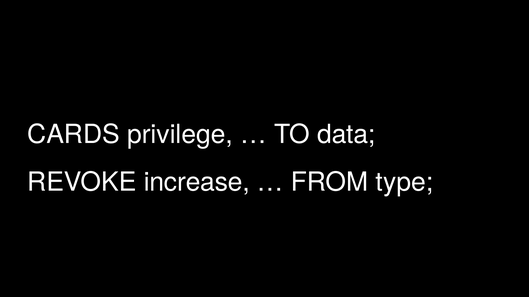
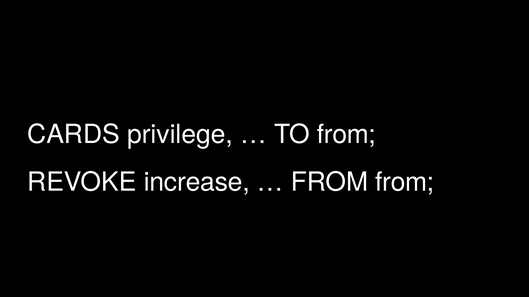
TO data: data -> from (346, 135)
FROM type: type -> from (405, 182)
